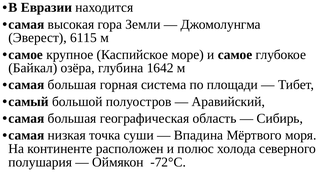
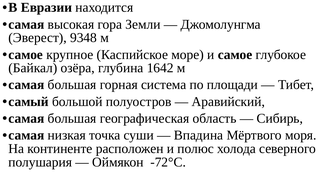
6115: 6115 -> 9348 (83, 38)
